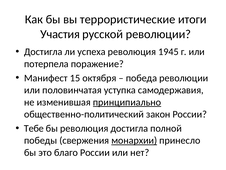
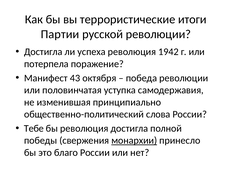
Участия: Участия -> Партии (60, 34)
1945: 1945 -> 1942 (168, 52)
15: 15 -> 43 (75, 78)
принципиально underline: present -> none (127, 102)
закон: закон -> слова (158, 114)
